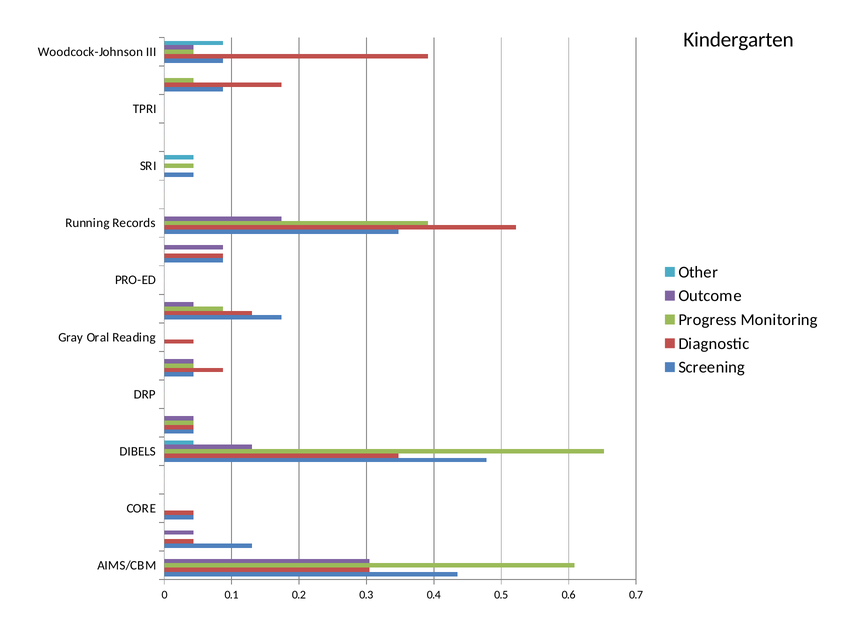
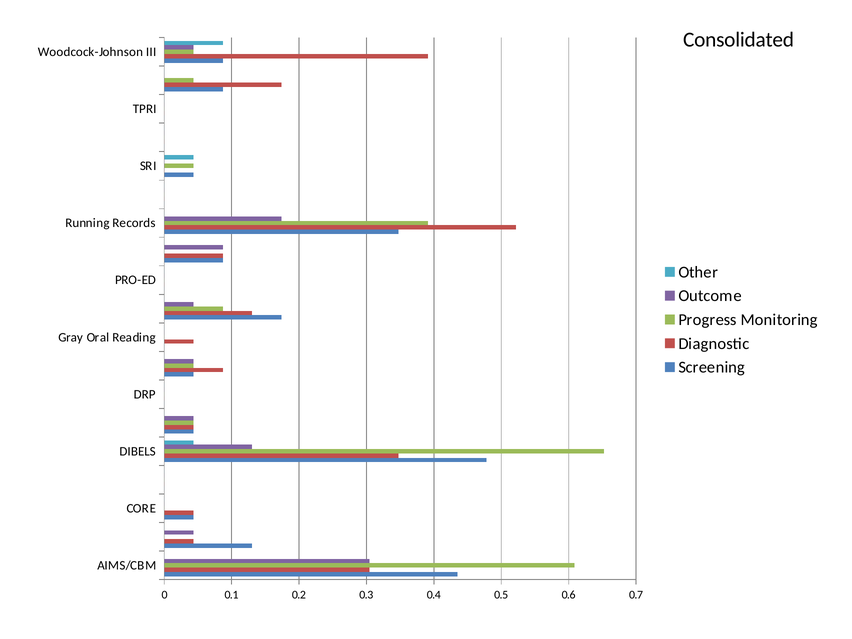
Kindergarten: Kindergarten -> Consolidated (739, 40)
